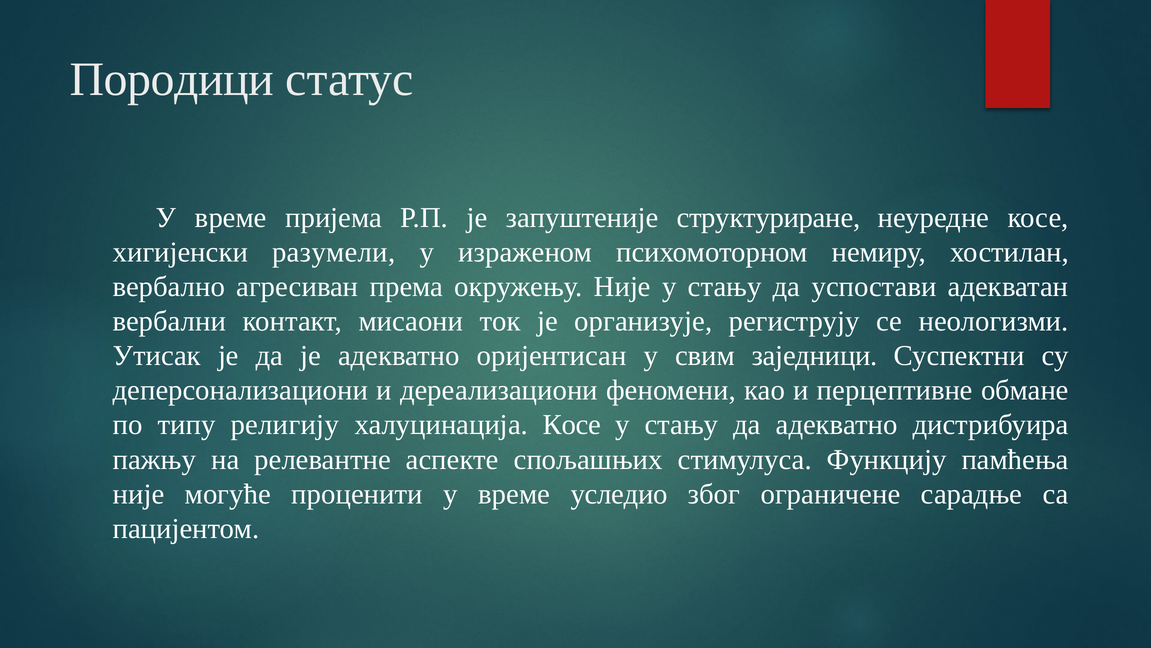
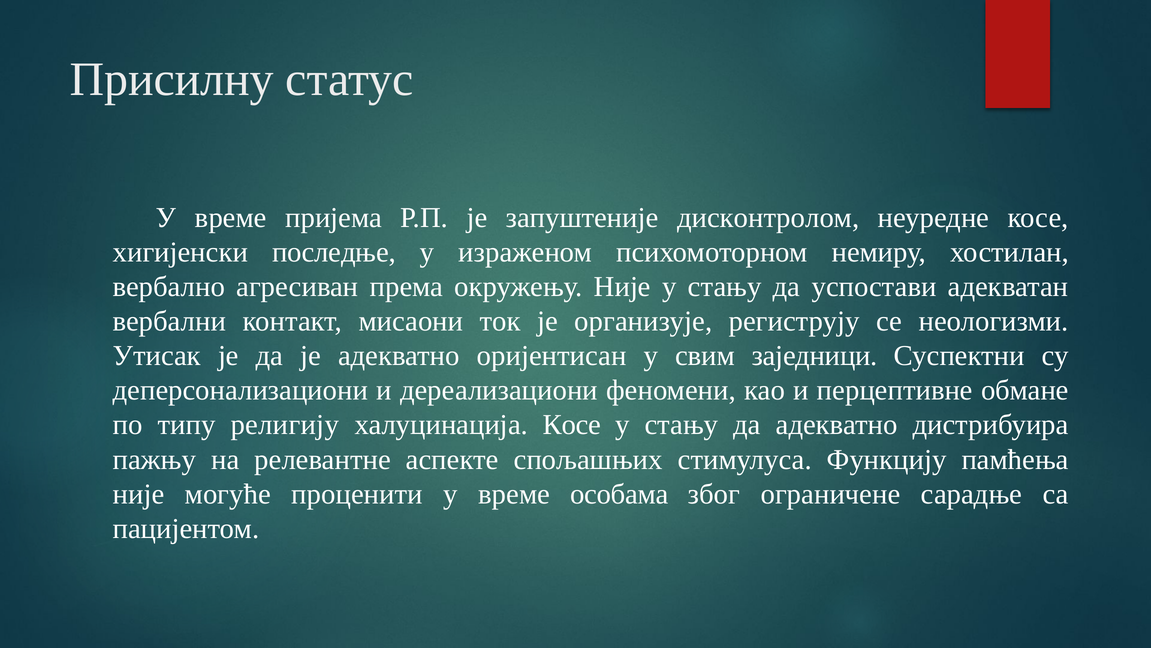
Породици: Породици -> Присилну (172, 79)
структуриране: структуриране -> дисконтролом (768, 217)
разумели: разумели -> последње (334, 252)
уследио: уследио -> особама (619, 494)
